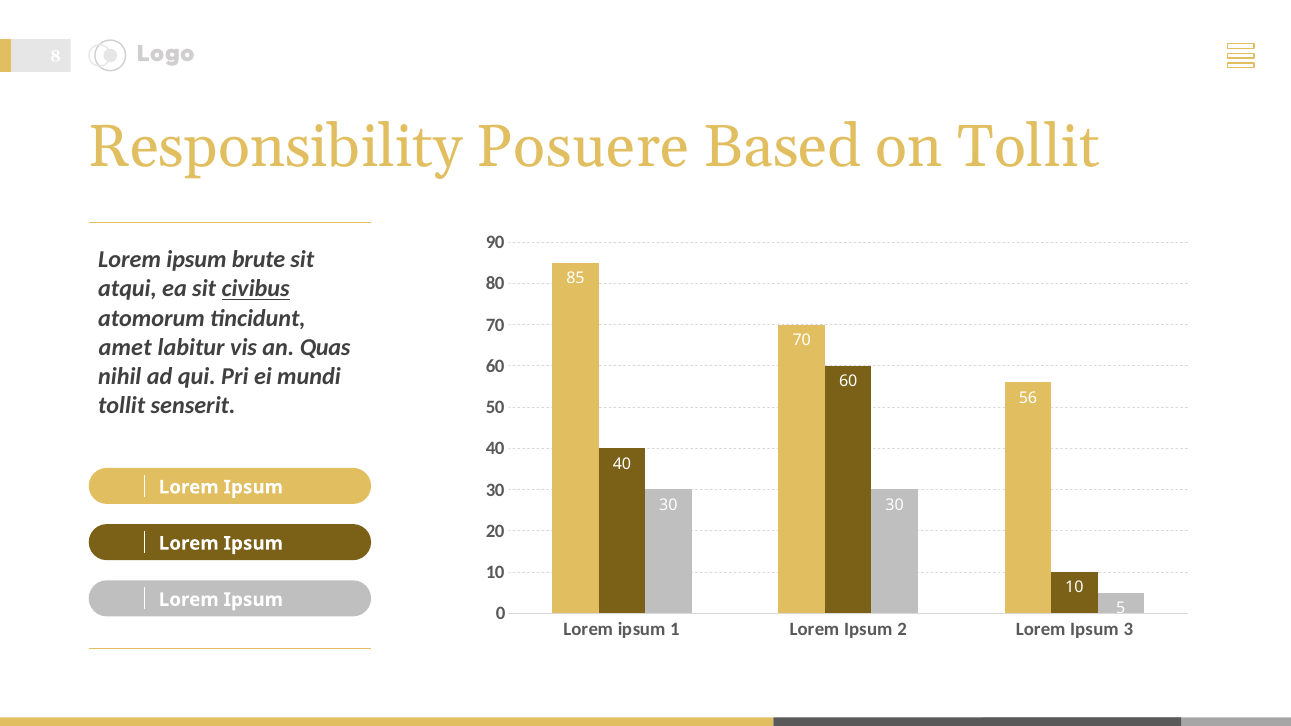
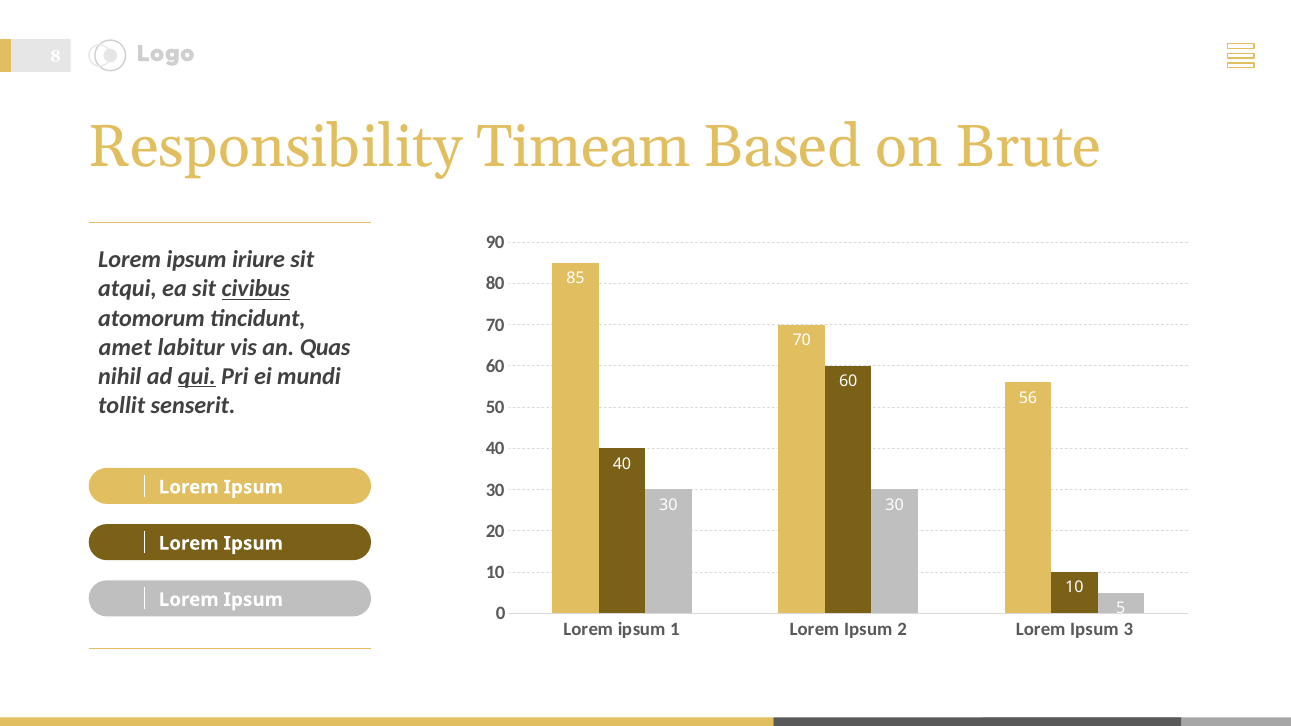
Posuere: Posuere -> Timeam (584, 147)
on Tollit: Tollit -> Brute (1029, 147)
brute: brute -> iriure (259, 260)
qui underline: none -> present (197, 376)
